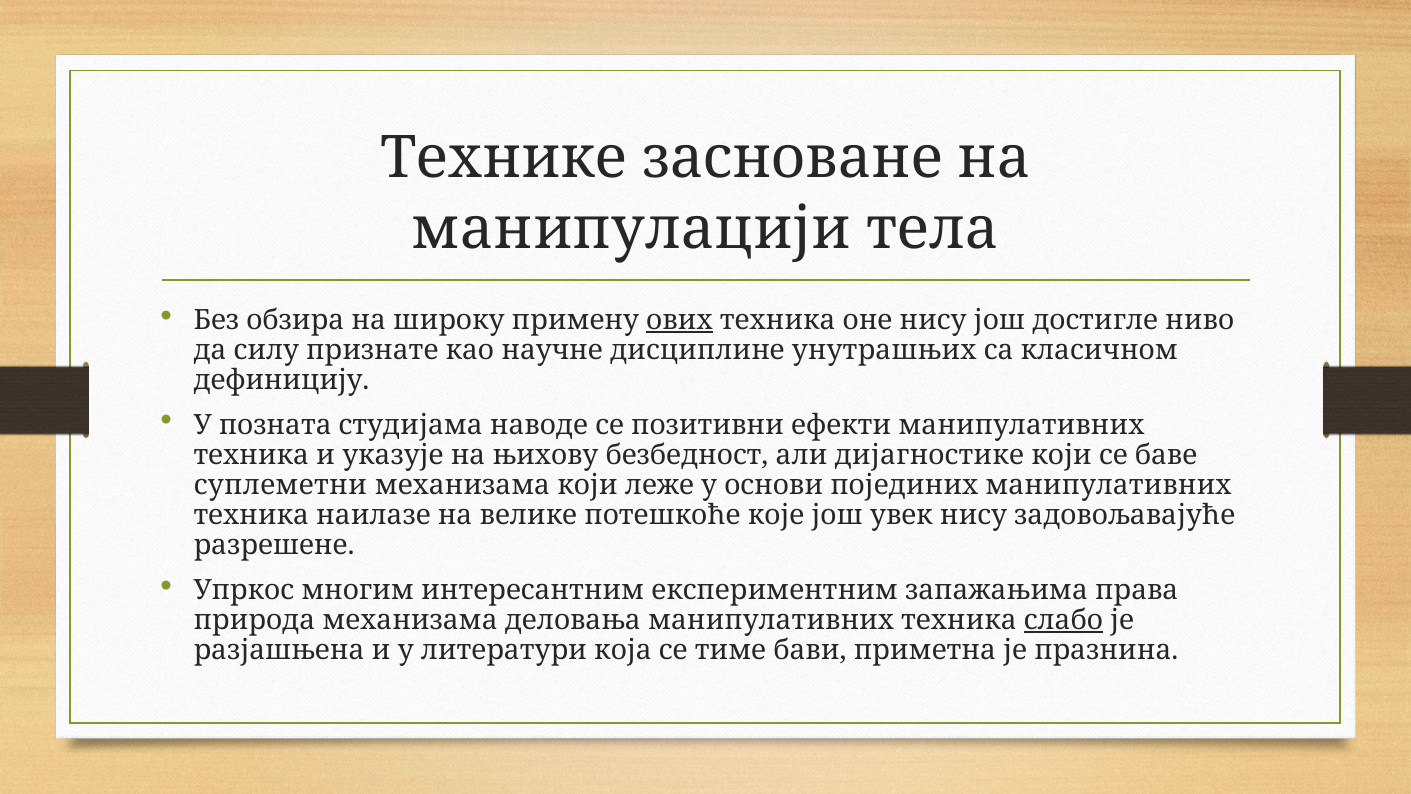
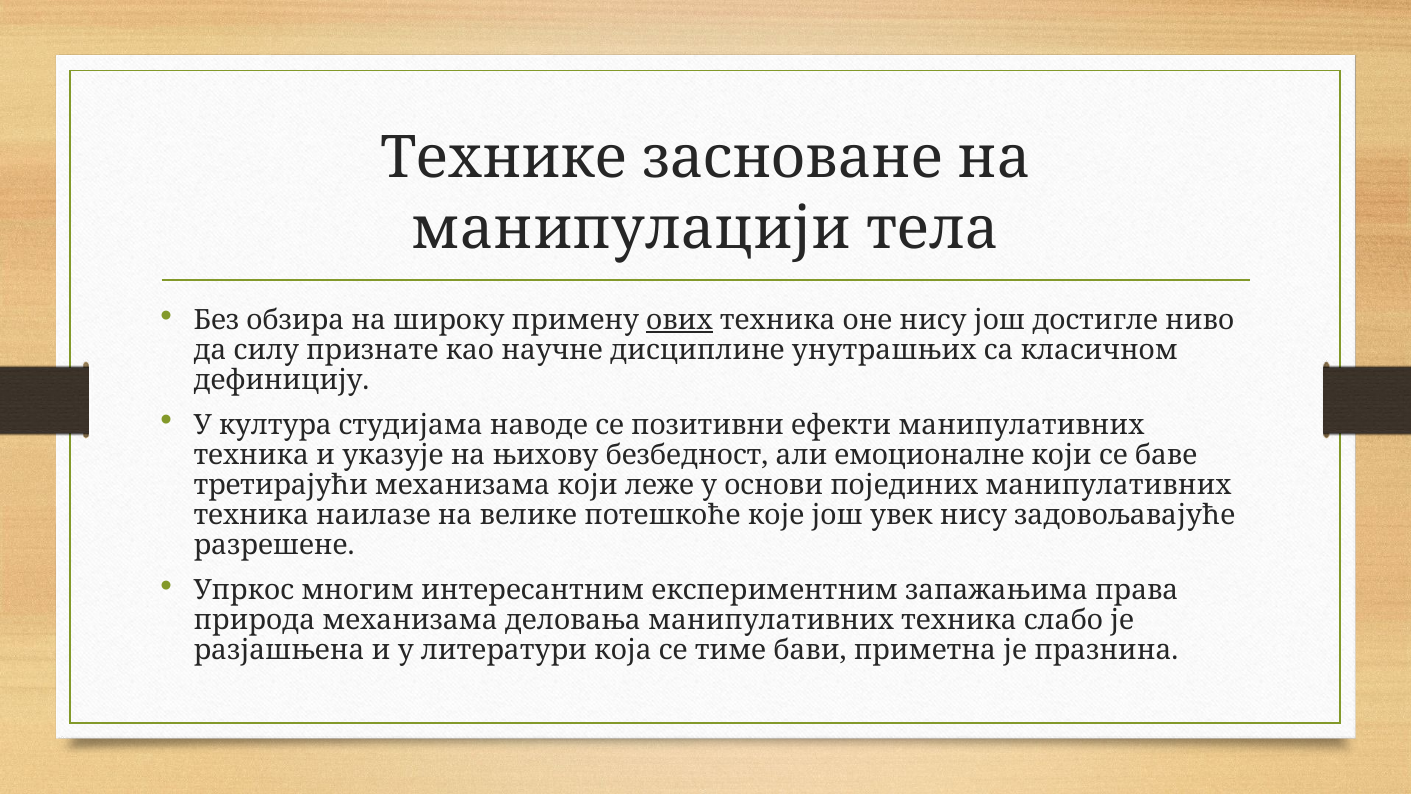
позната: позната -> култура (275, 425)
дијагностике: дијагностике -> емоционалне (929, 455)
суплеметни: суплеметни -> третирајући (281, 485)
слабо underline: present -> none (1063, 620)
